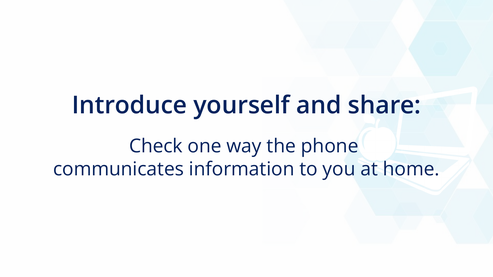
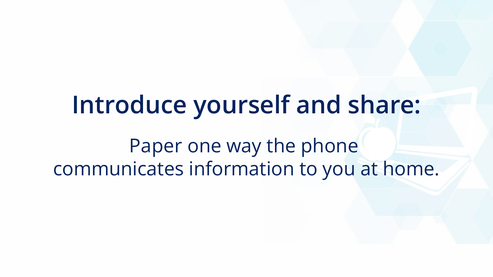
Check: Check -> Paper (156, 146)
